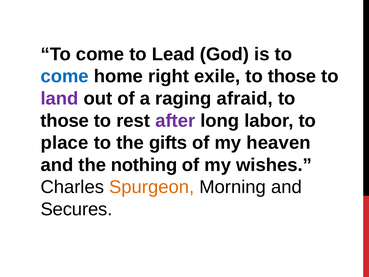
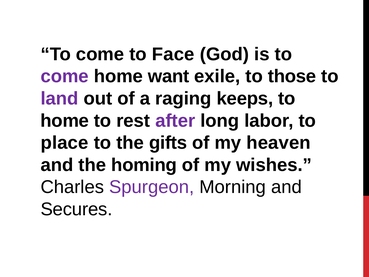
Lead: Lead -> Face (173, 54)
come colour: blue -> purple (65, 76)
right: right -> want (169, 76)
afraid: afraid -> keeps (245, 98)
those: those -> home (65, 121)
nothing: nothing -> homing (144, 165)
Spurgeon colour: orange -> purple (152, 187)
